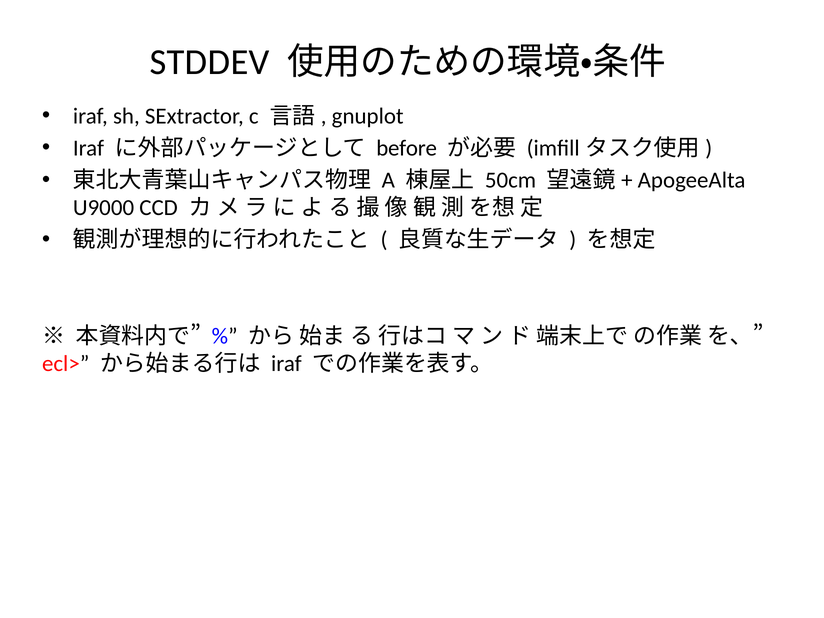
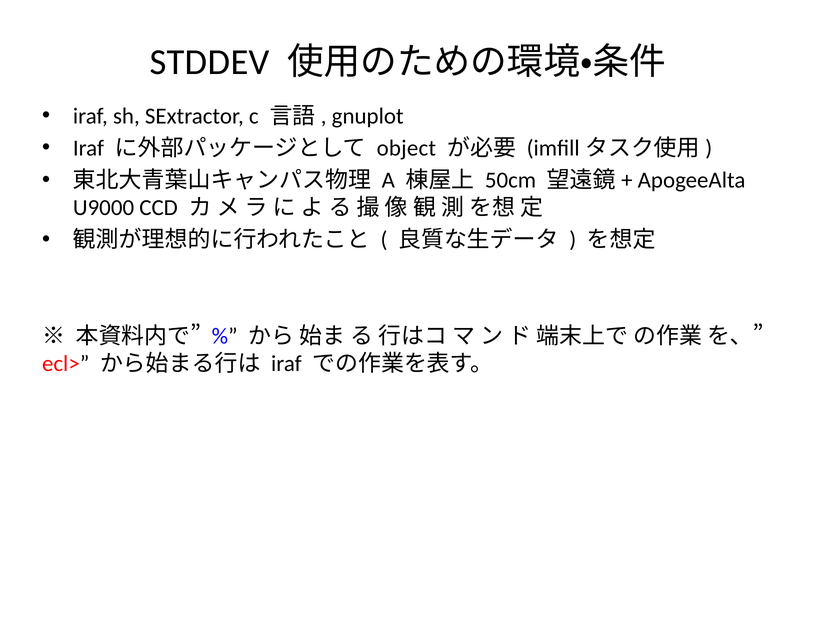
before: before -> object (406, 148)
